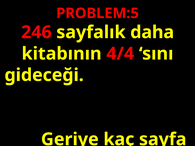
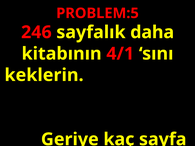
4/4: 4/4 -> 4/1 (120, 54)
gideceği: gideceği -> keklerin (44, 75)
